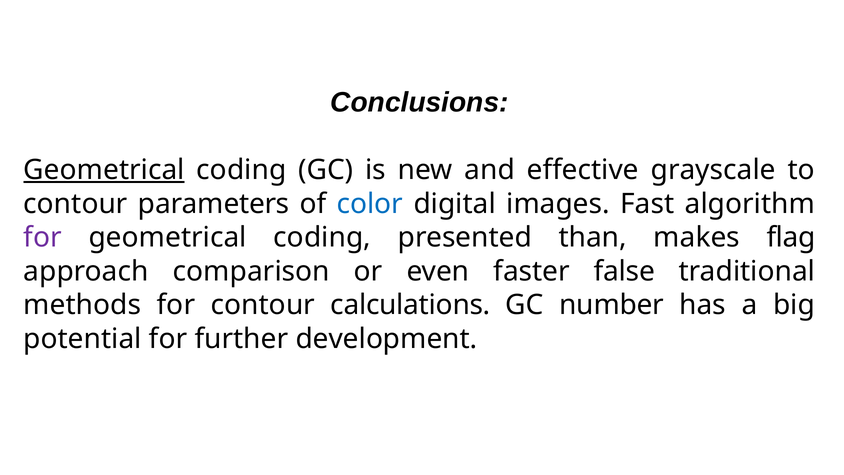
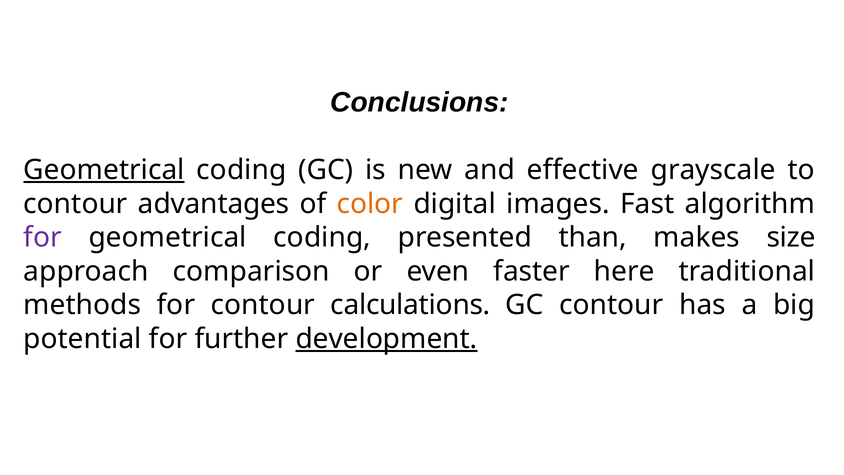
parameters: parameters -> advantages (214, 204)
color colour: blue -> orange (370, 204)
flag: flag -> size (791, 237)
false: false -> here (624, 271)
GC number: number -> contour (611, 305)
development underline: none -> present (386, 339)
